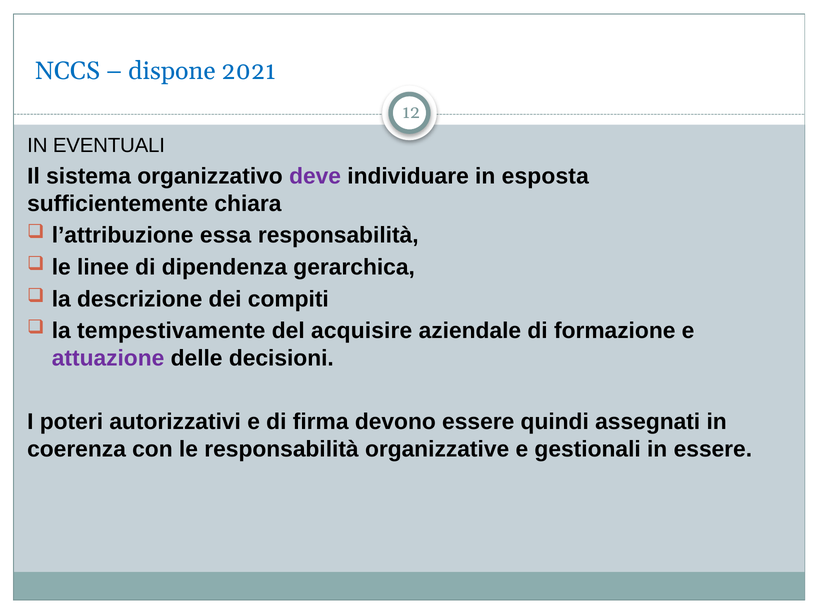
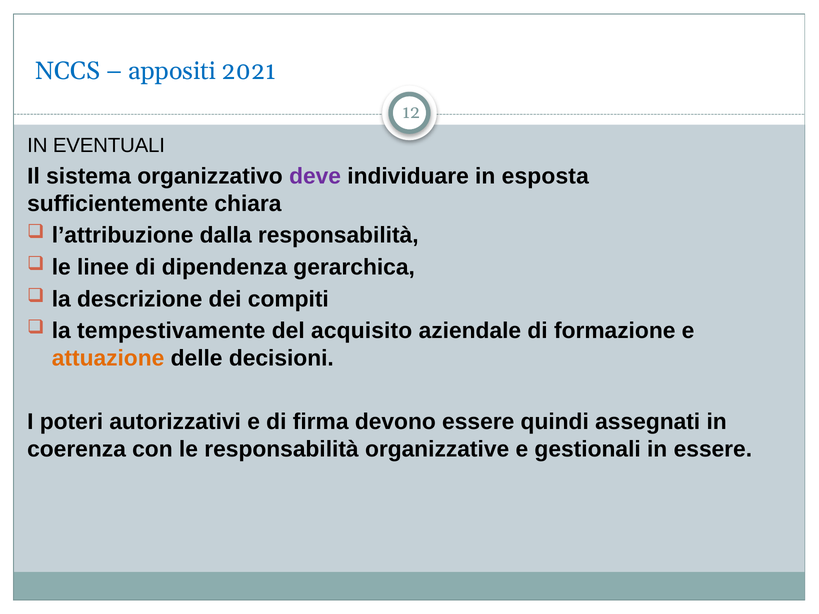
dispone: dispone -> appositi (172, 71)
essa: essa -> dalla (226, 236)
acquisire: acquisire -> acquisito (362, 331)
attuazione colour: purple -> orange (108, 358)
